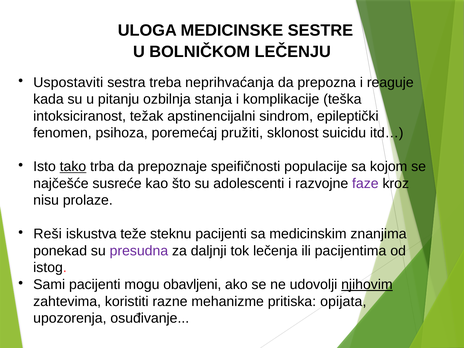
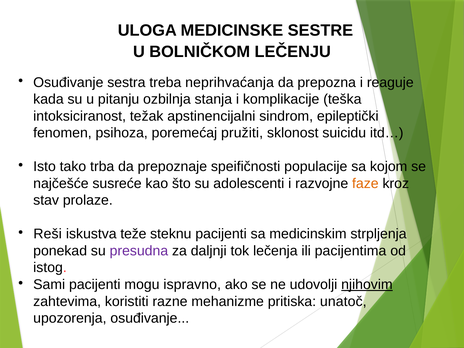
Uspostaviti: Uspostaviti -> Osuđivanje (68, 82)
tako underline: present -> none (73, 167)
faze colour: purple -> orange (365, 183)
nisu: nisu -> stav (46, 200)
znanjima: znanjima -> strpljenja (379, 234)
obavljeni: obavljeni -> ispravno (192, 285)
opijata: opijata -> unatoč (343, 301)
